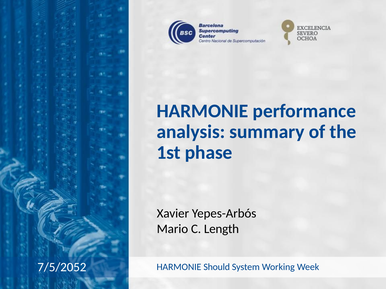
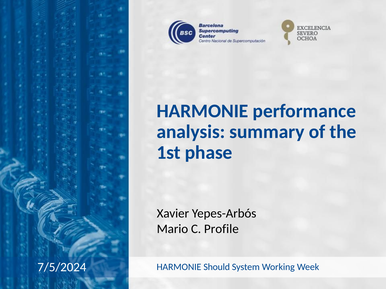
Length: Length -> Profile (221, 229)
7/5/2052: 7/5/2052 -> 7/5/2024 (62, 268)
